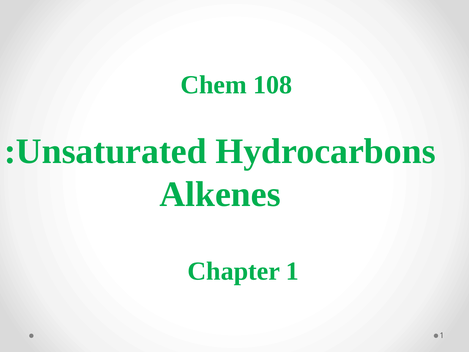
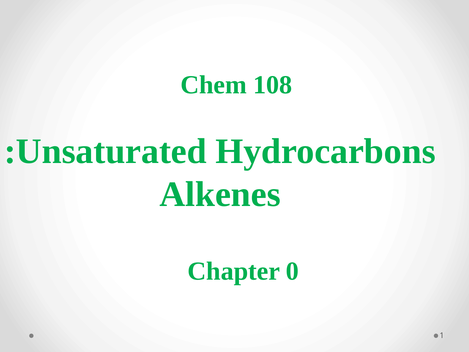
Chapter 1: 1 -> 0 (292, 271)
